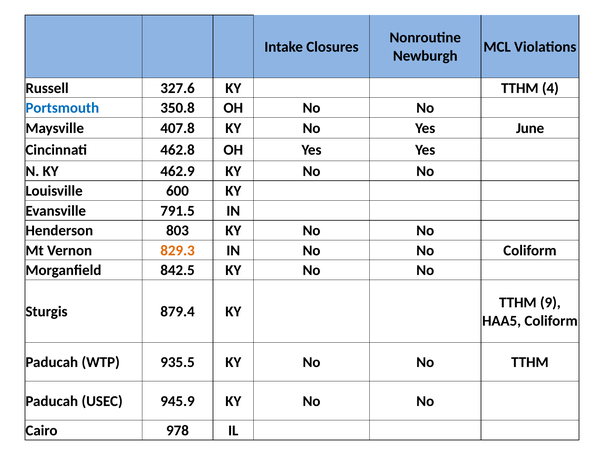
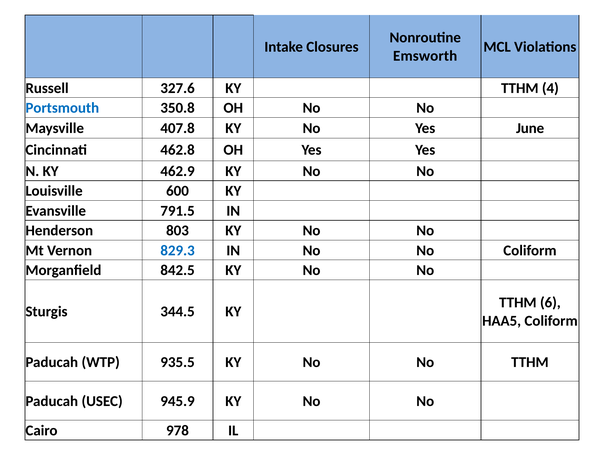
Newburgh: Newburgh -> Emsworth (425, 56)
829.3 colour: orange -> blue (178, 250)
9: 9 -> 6 (550, 302)
879.4: 879.4 -> 344.5 (178, 311)
